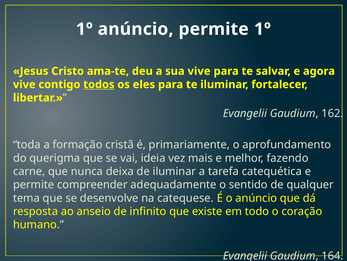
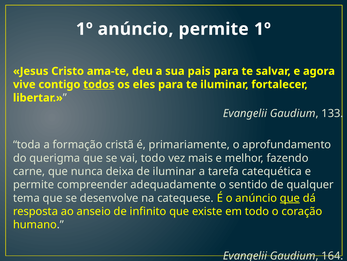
sua vive: vive -> pais (199, 71)
162: 162 -> 133 (332, 113)
vai ideia: ideia -> todo (153, 158)
que underline: none -> present (290, 198)
